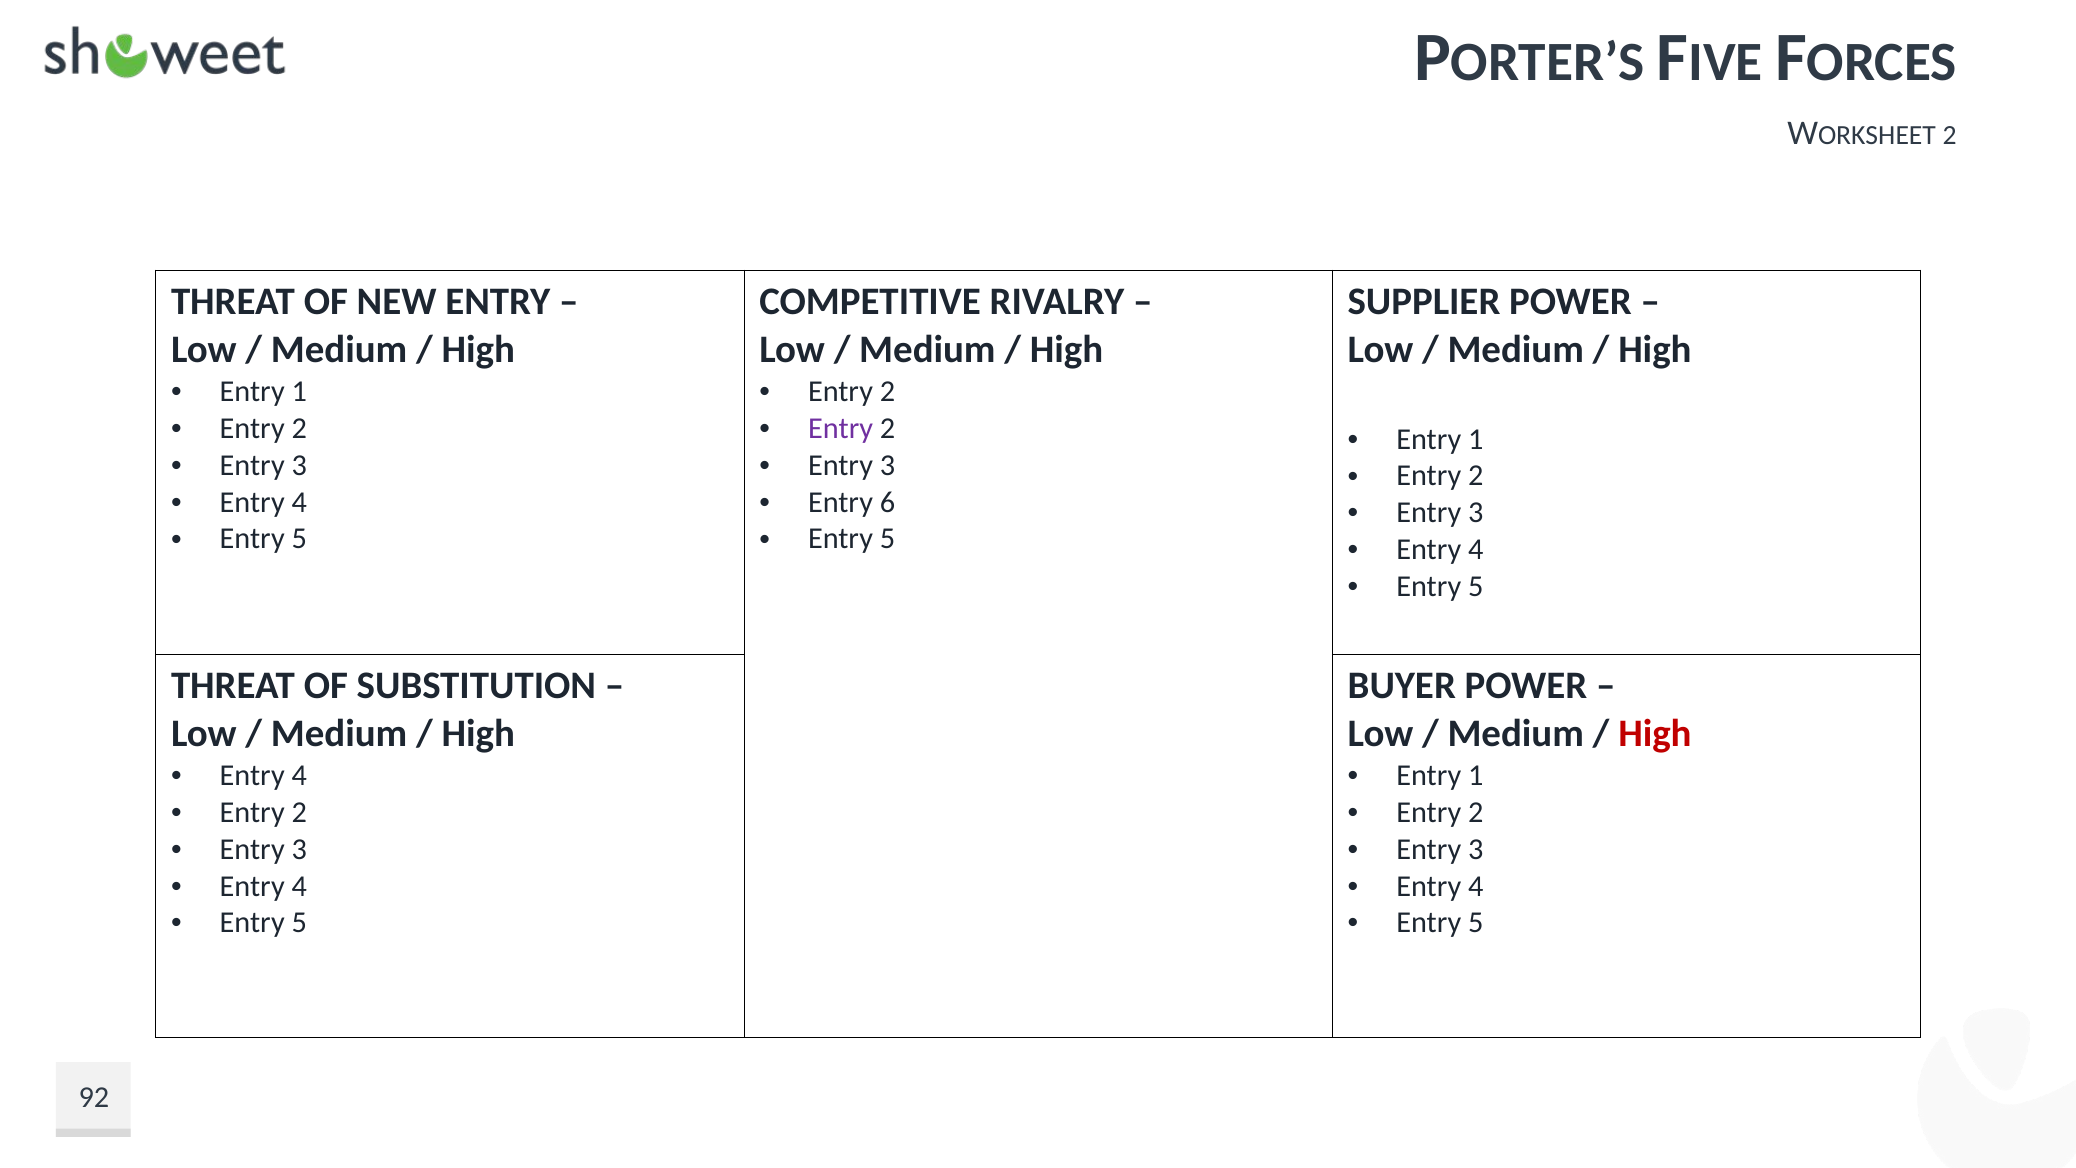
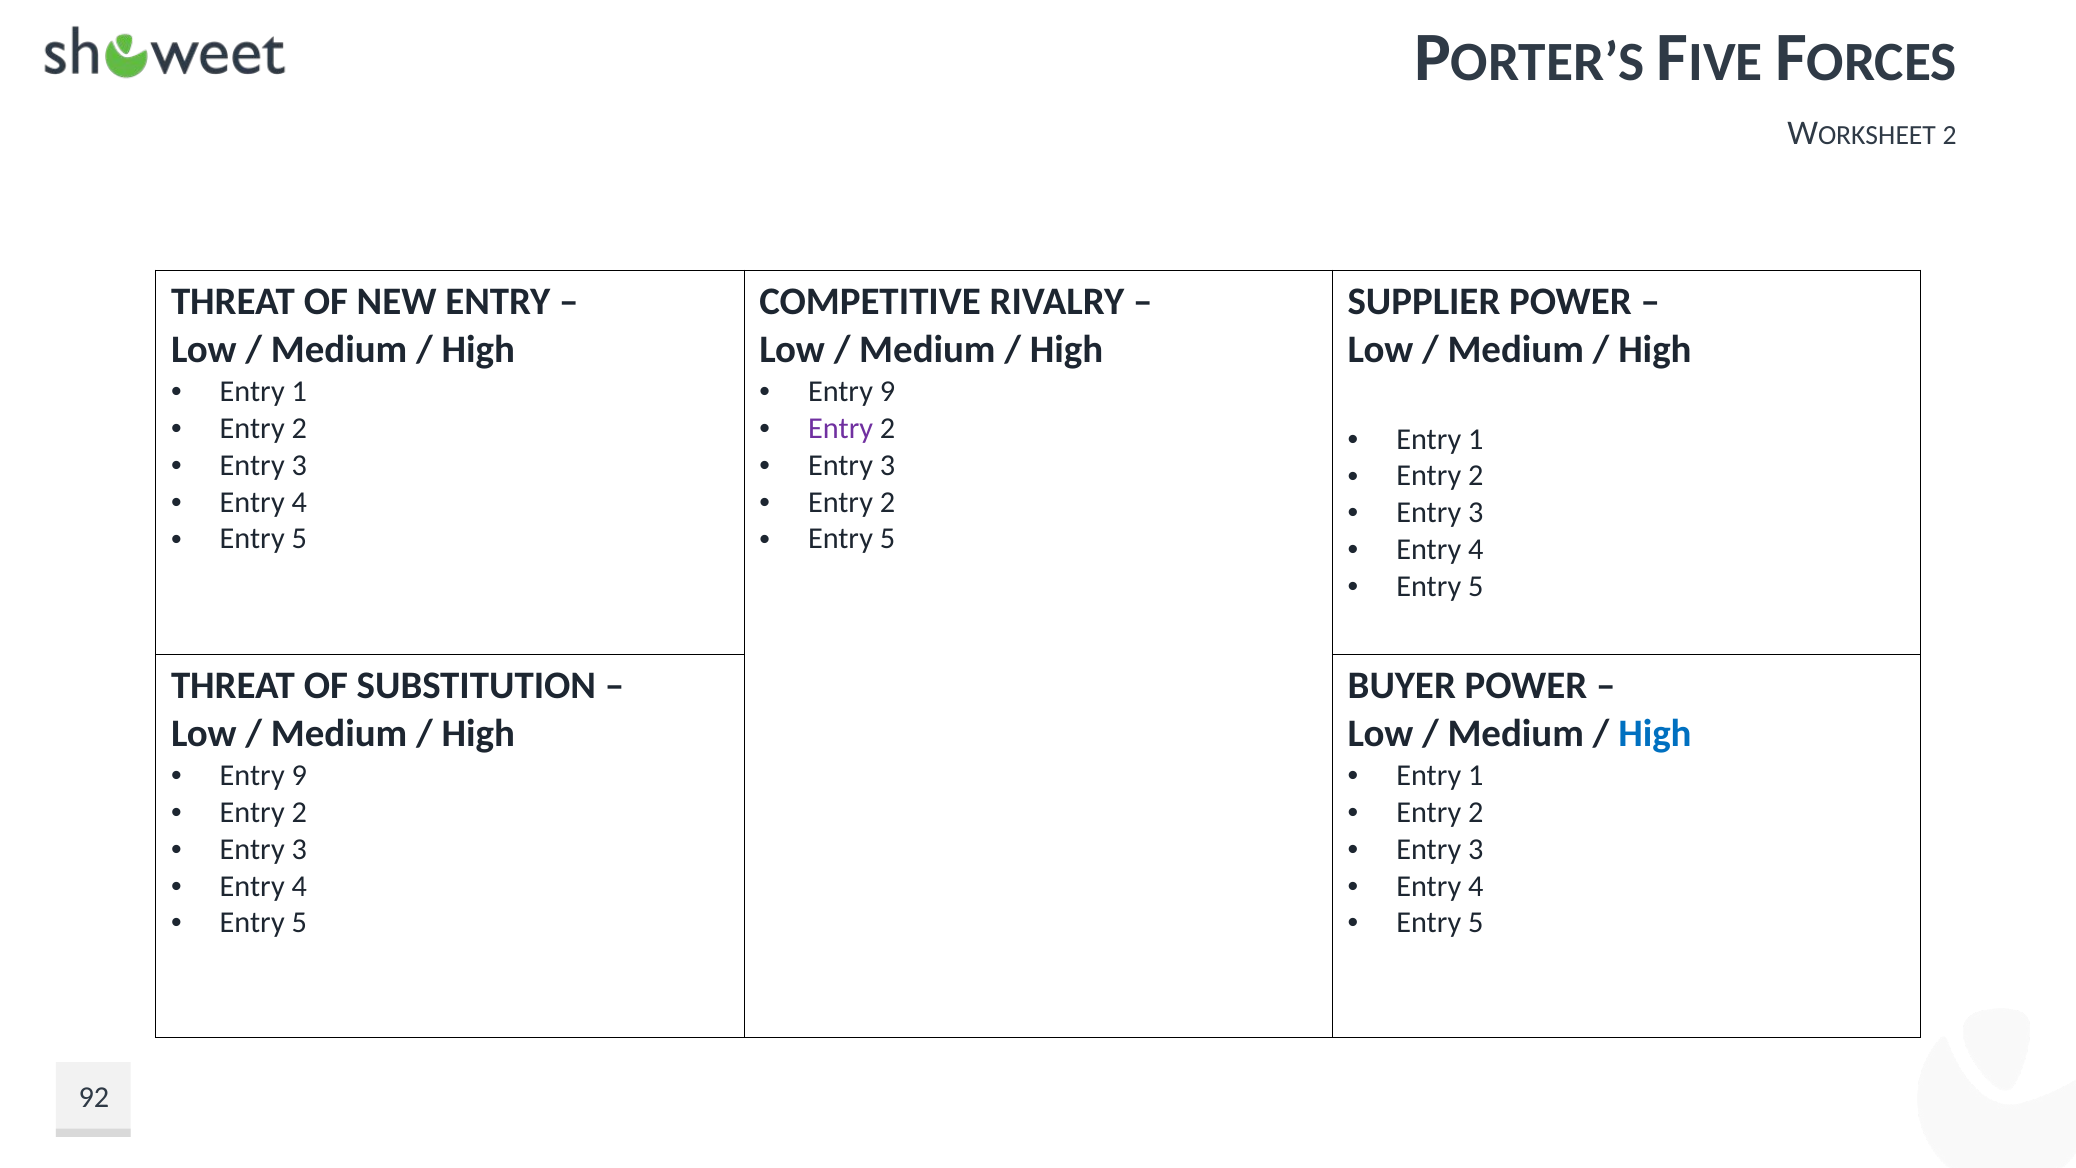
2: 2 -> 9 (888, 392)
6: 6 -> 2 (888, 502)
High colour: red -> blue (1655, 733)
4: 4 -> 9 (299, 775)
